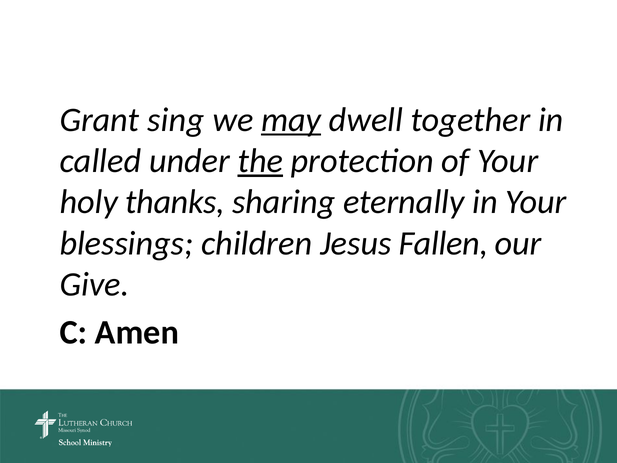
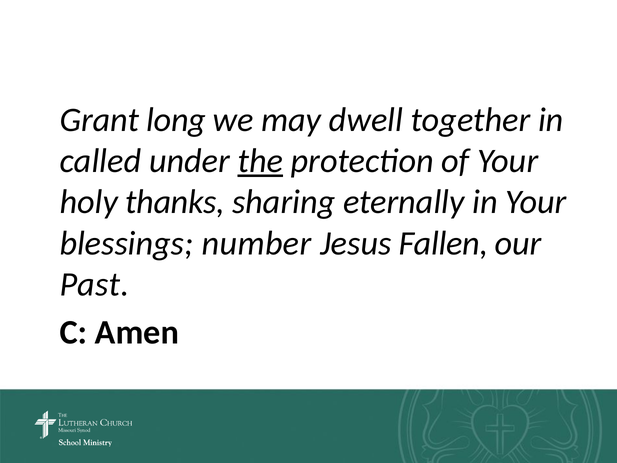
sing: sing -> long (176, 120)
may underline: present -> none (291, 120)
children: children -> number (257, 243)
Give: Give -> Past (94, 284)
